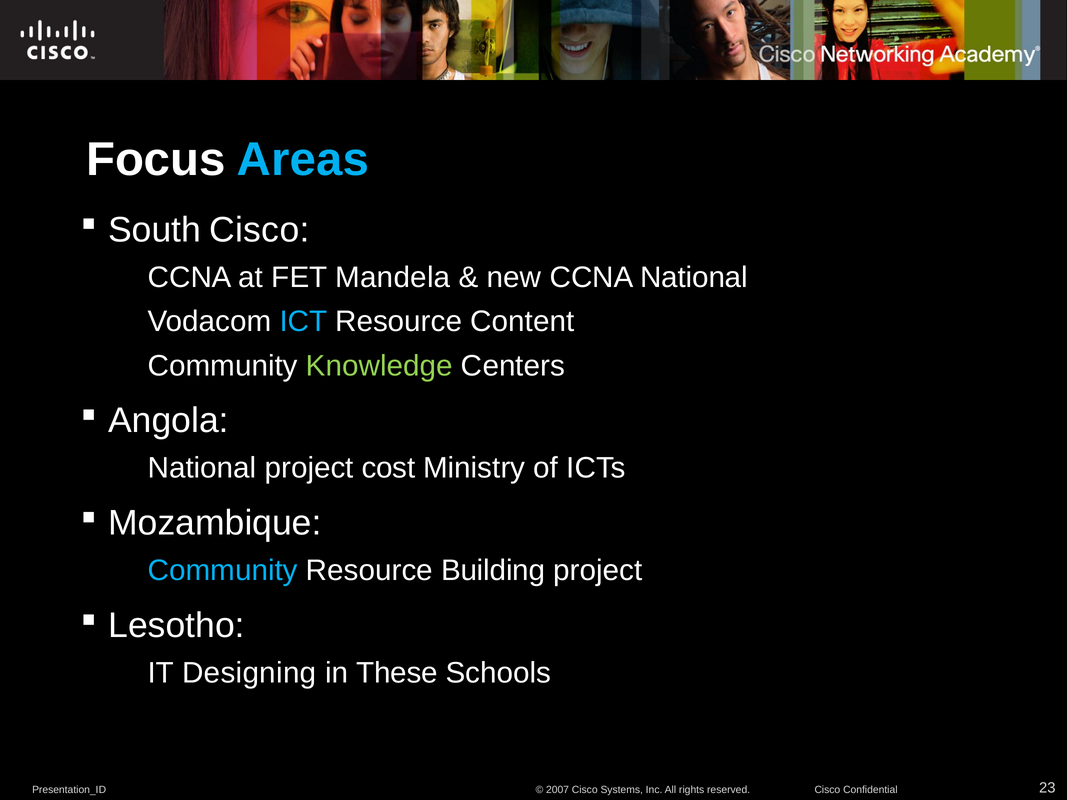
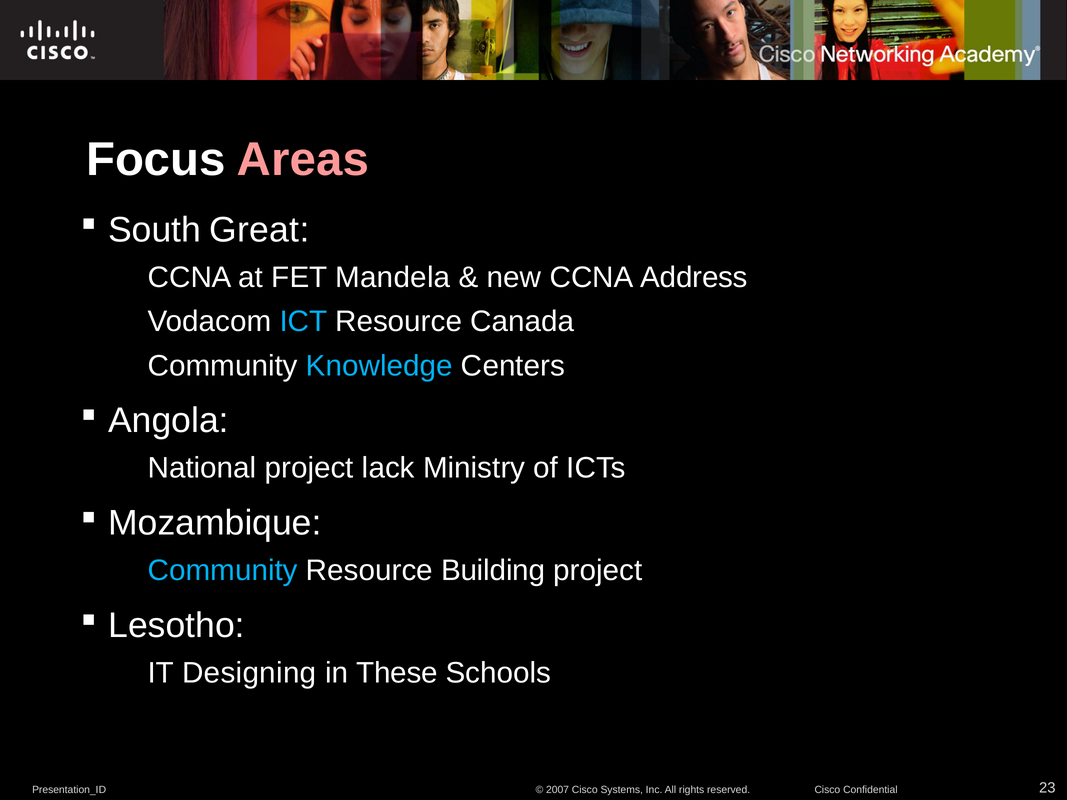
Areas colour: light blue -> pink (303, 160)
South Cisco: Cisco -> Great (259, 230)
CCNA National: National -> Address (694, 277)
Content: Content -> Canada (522, 322)
Knowledge colour: light green -> light blue (379, 366)
cost: cost -> lack (388, 468)
